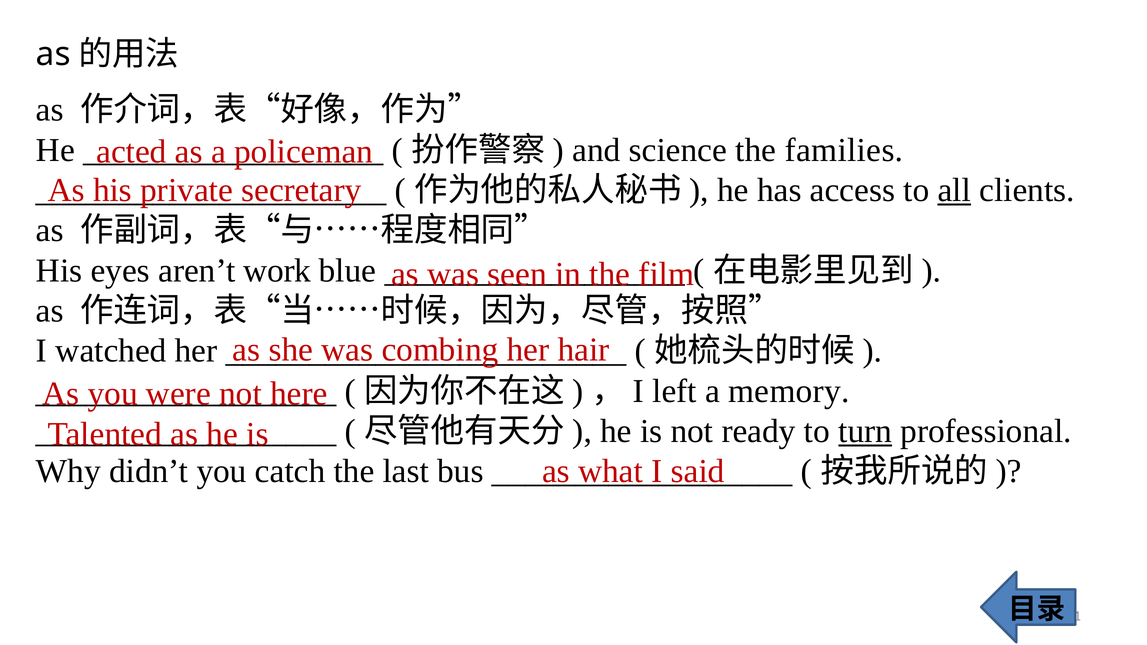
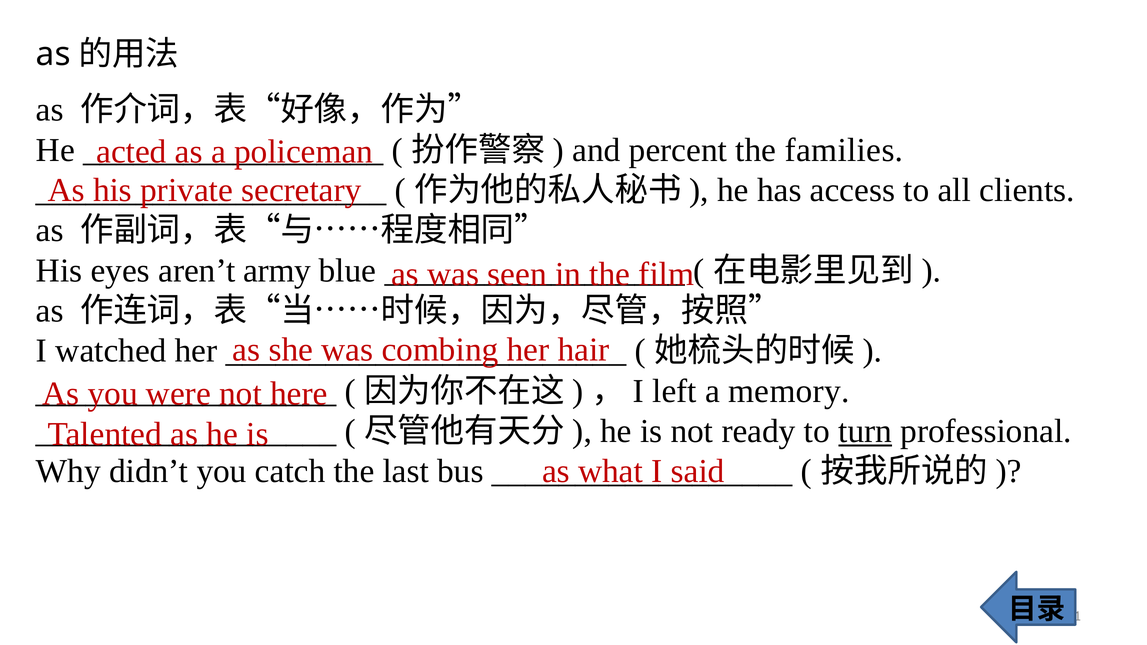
science: science -> percent (678, 150)
all underline: present -> none (954, 190)
work: work -> army (277, 271)
